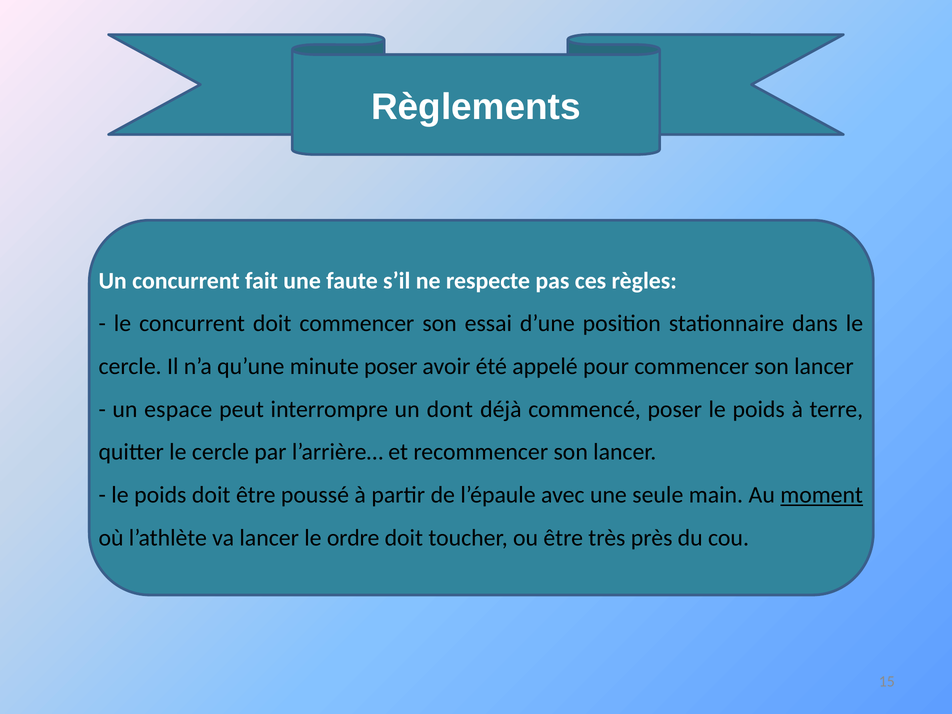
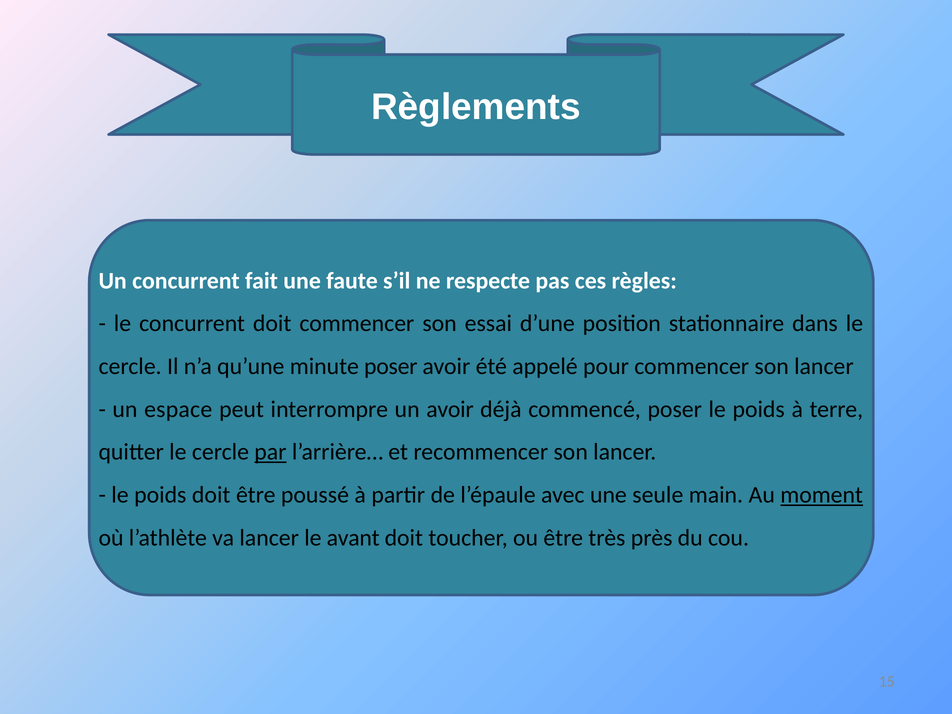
un dont: dont -> avoir (450, 409)
par underline: none -> present (270, 452)
ordre: ordre -> avant (353, 538)
